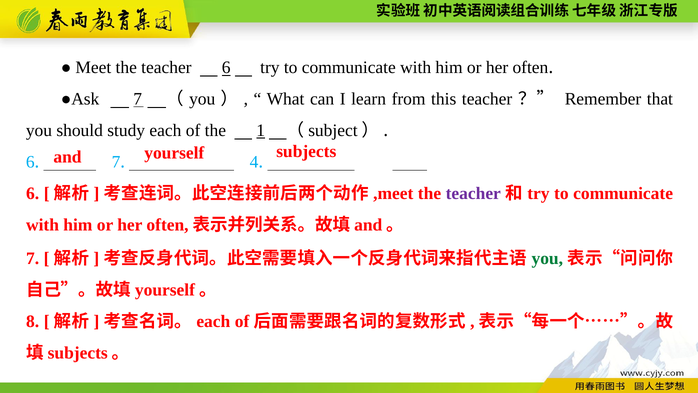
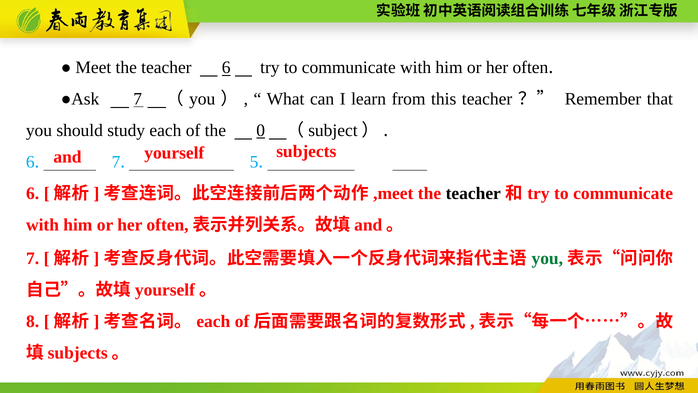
1: 1 -> 0 (261, 130)
4: 4 -> 5 (254, 162)
teacher colour: purple -> black (473, 194)
